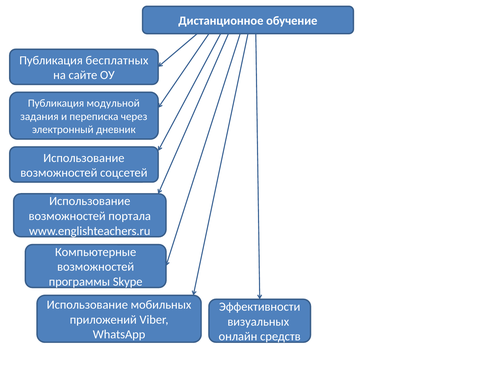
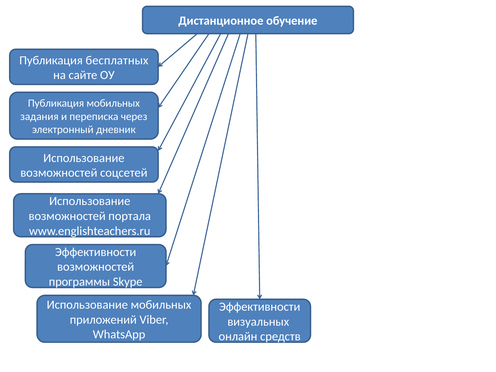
Публикация модульной: модульной -> мобильных (113, 103)
Компьютерные: Компьютерные -> Эффективности (96, 252)
